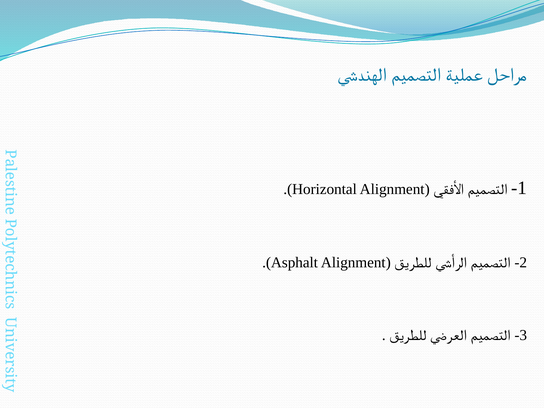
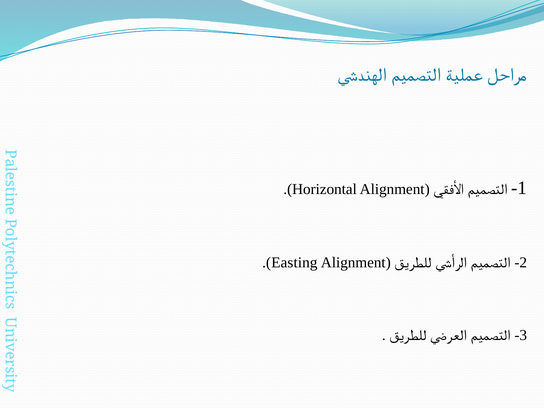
Asphalt: Asphalt -> Easting (294, 263)
